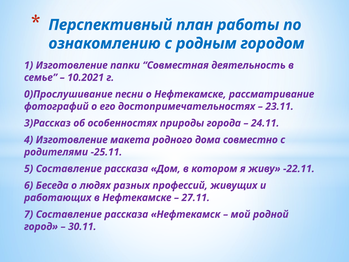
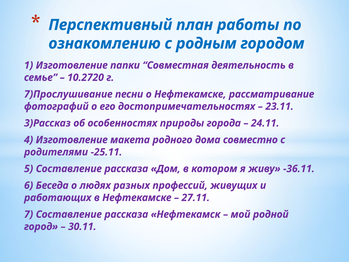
10.2021: 10.2021 -> 10.2720 (86, 77)
0)Прослушивание: 0)Прослушивание -> 7)Прослушивание (68, 94)
-22.11: -22.11 -> -36.11 (299, 169)
